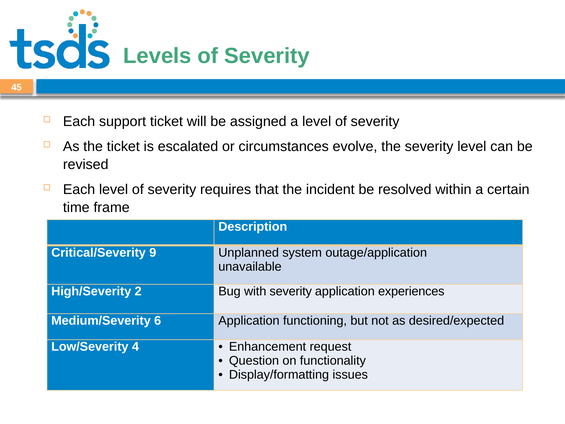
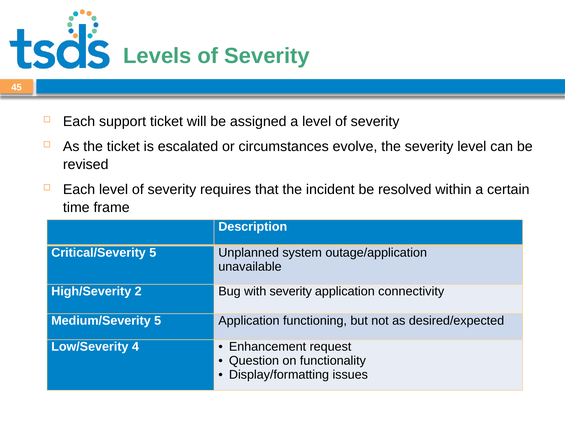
Critical/Severity 9: 9 -> 5 (153, 252)
experiences: experiences -> connectivity (411, 291)
Medium/Severity 6: 6 -> 5 (158, 321)
